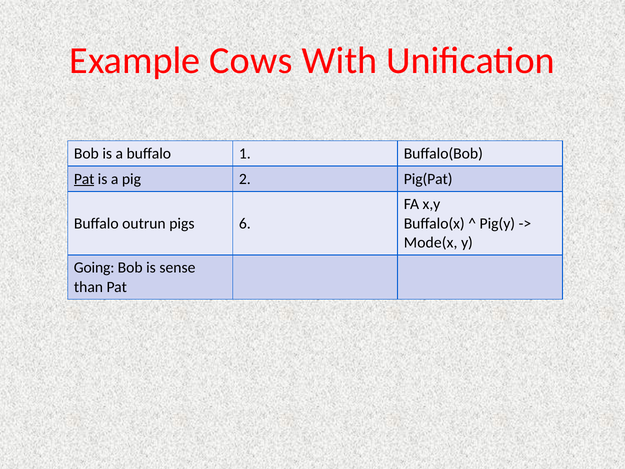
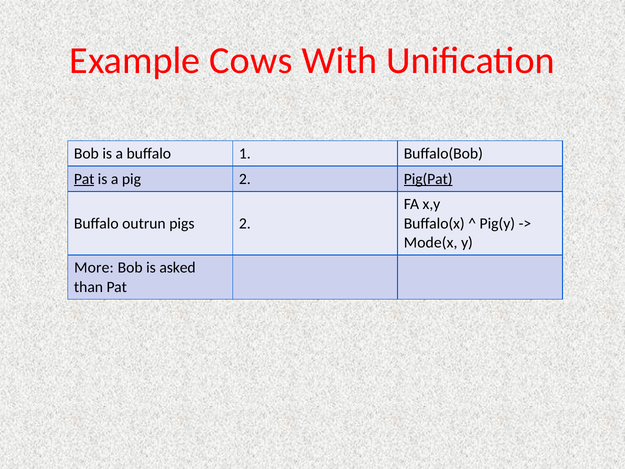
Pig(Pat underline: none -> present (428, 179)
pigs 6: 6 -> 2 (245, 223)
Going: Going -> More (94, 268)
sense: sense -> asked (178, 268)
